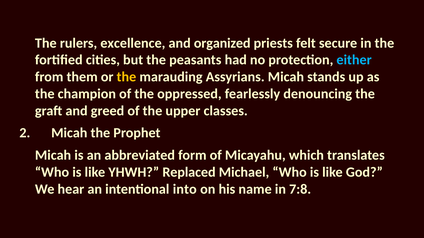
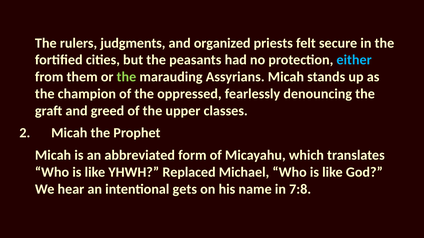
excellence: excellence -> judgments (133, 43)
the colour: yellow -> light green (126, 77)
into: into -> gets (185, 189)
